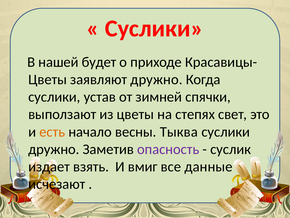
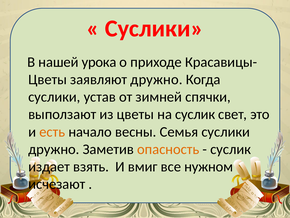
будет: будет -> урока (99, 62)
на степях: степях -> суслик (195, 114)
Тыква: Тыква -> Семья (179, 132)
опасность colour: purple -> orange (168, 149)
данные: данные -> нужном (209, 166)
